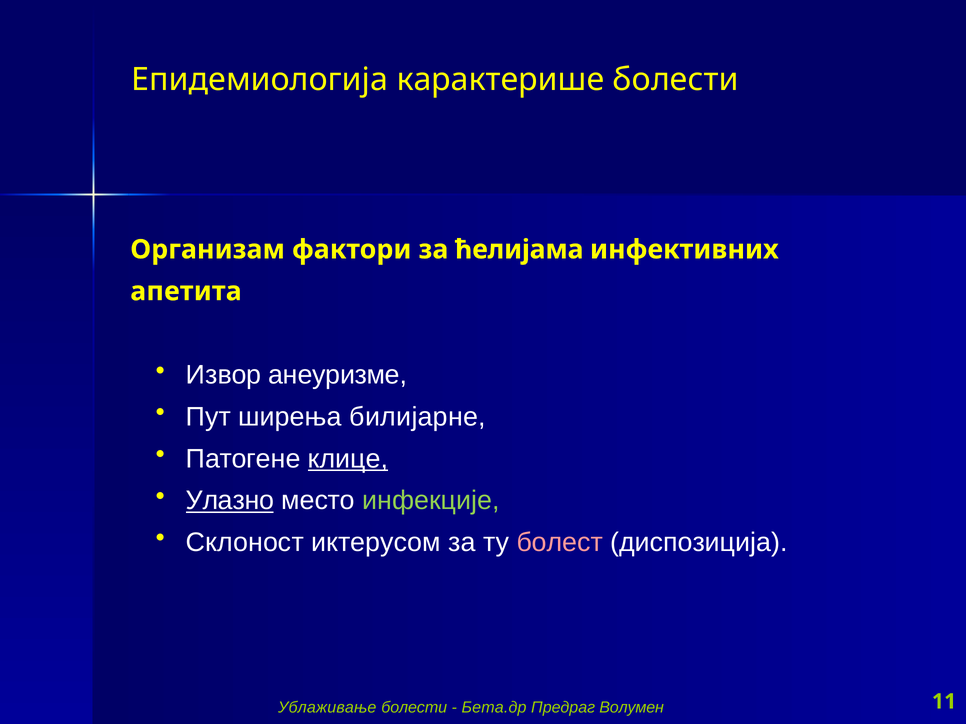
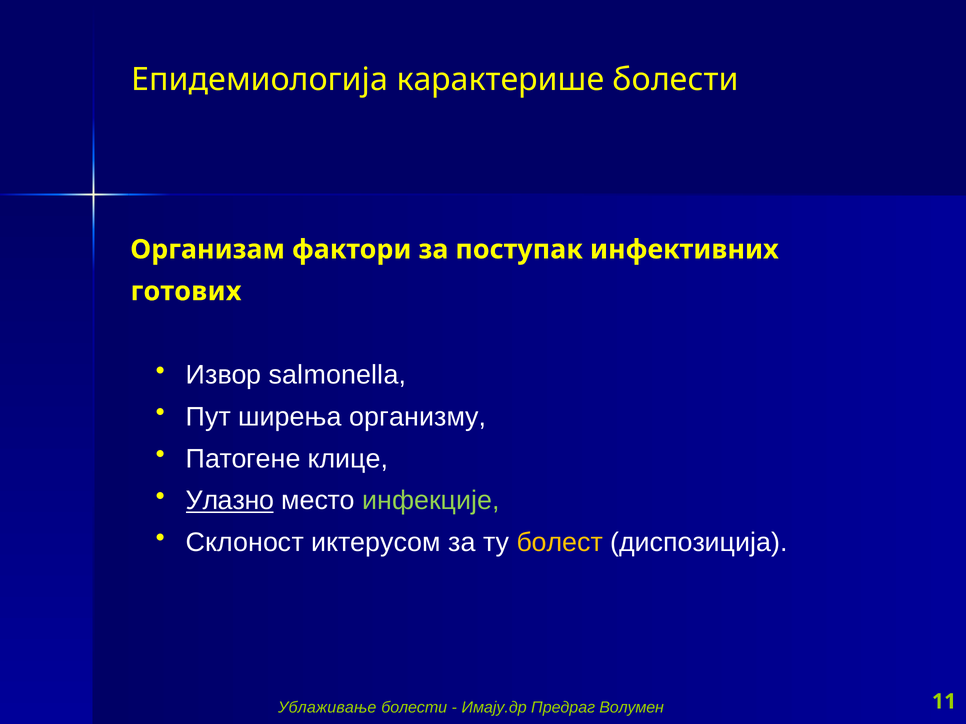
ћелијама: ћелијама -> поступак (519, 250)
апетита: апетита -> готових (186, 292)
анеуризме: анеуризме -> salmonella (337, 375)
билијарне: билијарне -> организму (418, 417)
клице underline: present -> none (348, 459)
болест colour: pink -> yellow (560, 543)
Бета.др: Бета.др -> Имају.др (494, 708)
